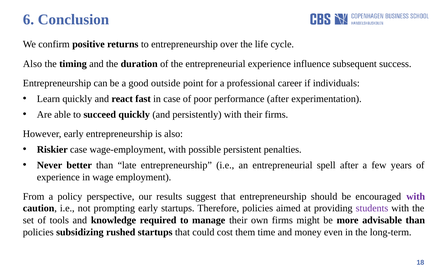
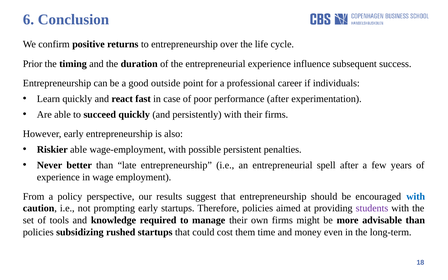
Also: Also -> Prior (33, 64)
Riskier case: case -> able (79, 149)
with colour: purple -> blue (416, 196)
